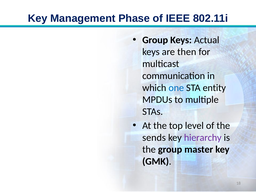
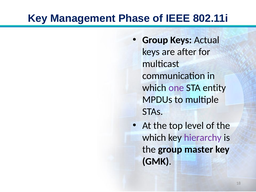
then: then -> after (187, 52)
one colour: blue -> purple (176, 88)
sends: sends -> which (154, 138)
